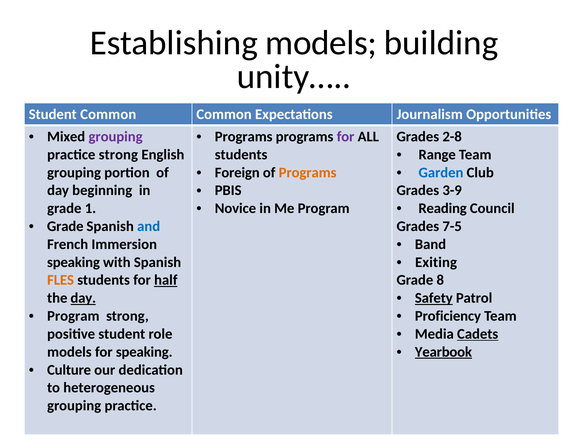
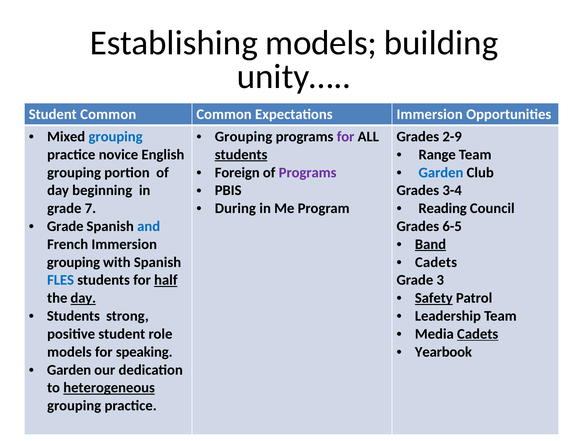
Expectations Journalism: Journalism -> Immersion (430, 114)
grouping colour: purple -> blue (116, 137)
Programs: Programs -> Grouping (244, 137)
2-8: 2-8 -> 2-9 (452, 137)
practice strong: strong -> novice (118, 155)
students underline: none -> present (241, 155)
Programs colour: orange -> purple (308, 172)
3-9: 3-9 -> 3-4 (452, 190)
Novice: Novice -> During (235, 208)
1: 1 -> 7 (90, 208)
7-5: 7-5 -> 6-5 (452, 226)
Band underline: none -> present (430, 244)
Exiting: Exiting -> Cadets (436, 262)
speaking: speaking -> grouping (73, 262)
FLES colour: orange -> blue (61, 280)
8: 8 -> 3 (440, 280)
Program: Program -> Students (73, 316)
Proficiency: Proficiency -> Leadership (448, 316)
Yearbook underline: present -> none (443, 352)
Culture: Culture -> Garden (69, 370)
heterogeneous underline: none -> present (109, 388)
